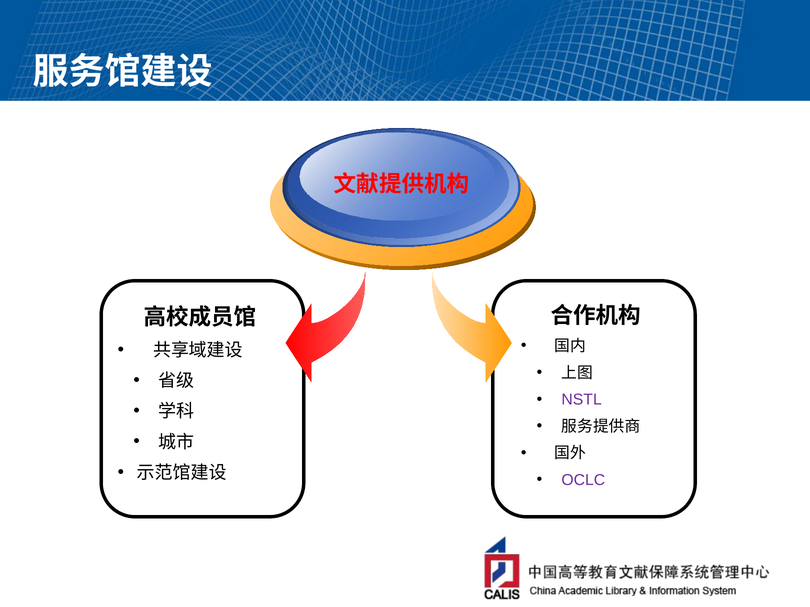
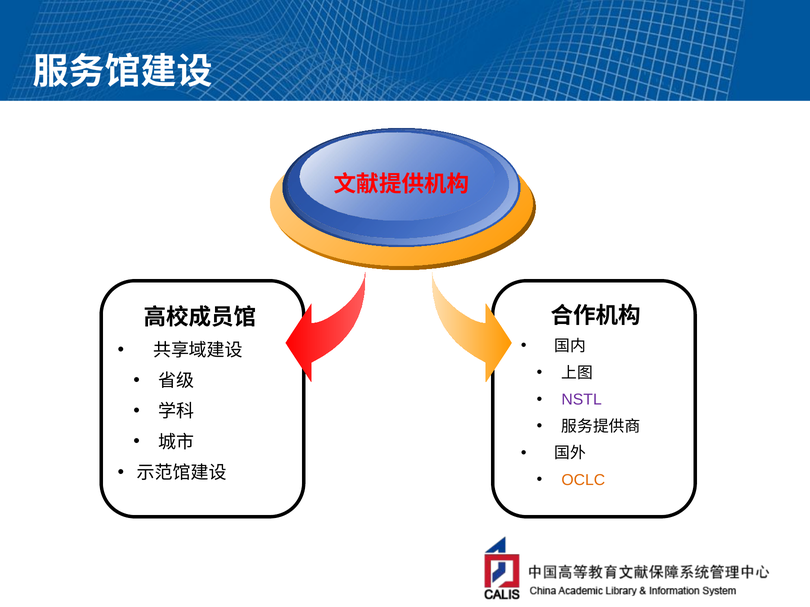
OCLC colour: purple -> orange (583, 480)
